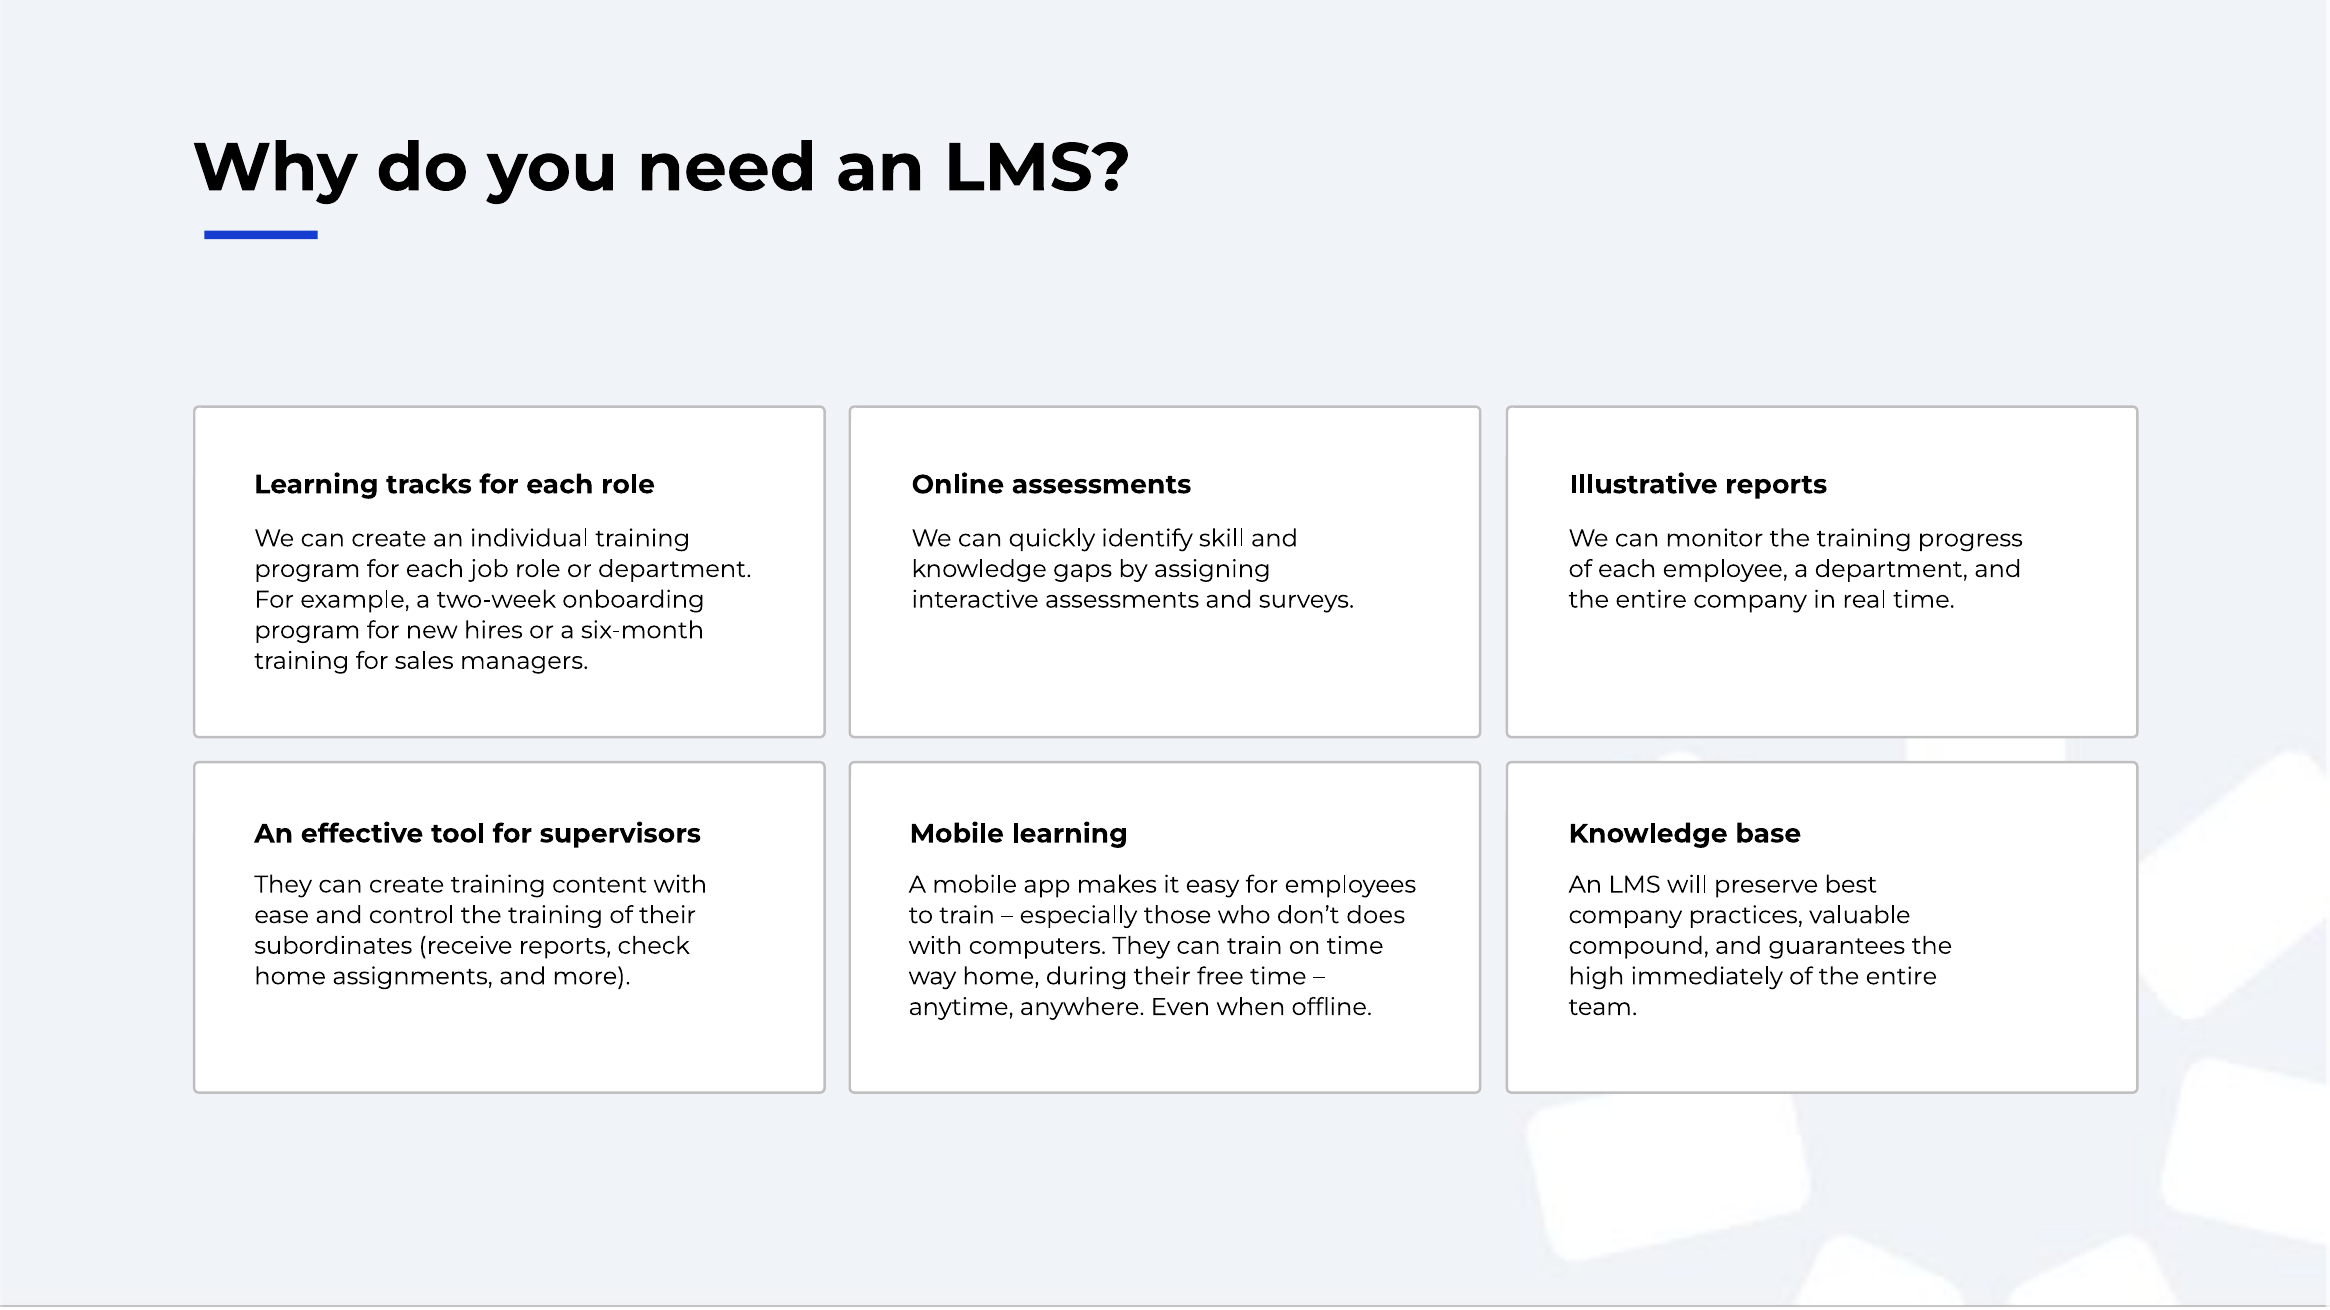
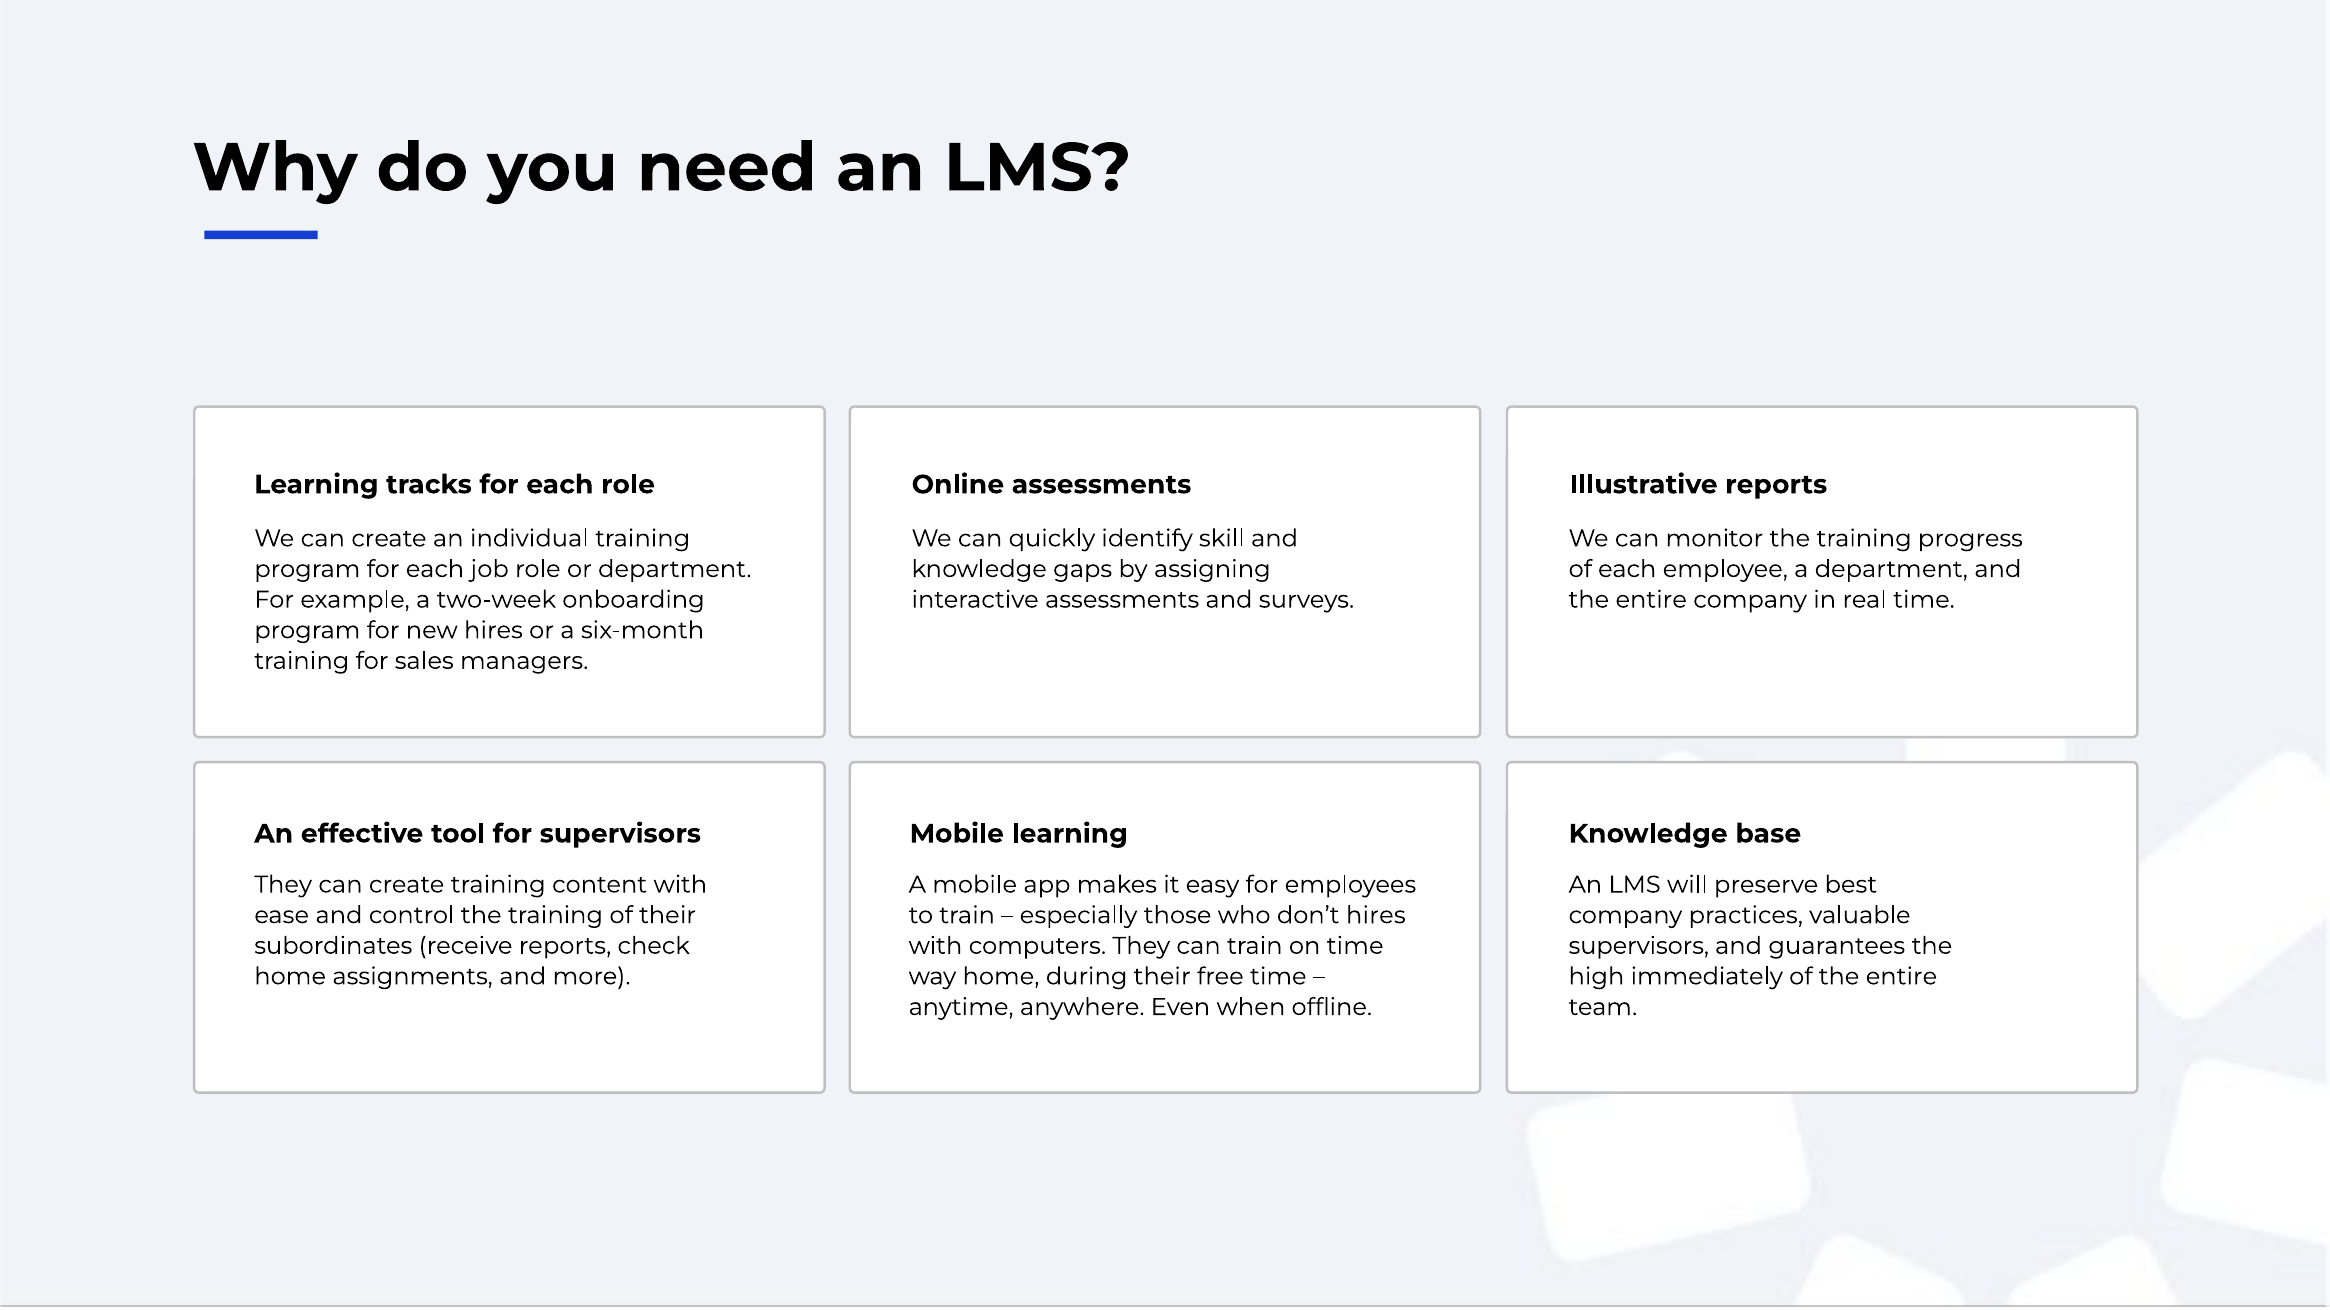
don’t does: does -> hires (1376, 916)
compound: compound -> supervisors (1639, 946)
